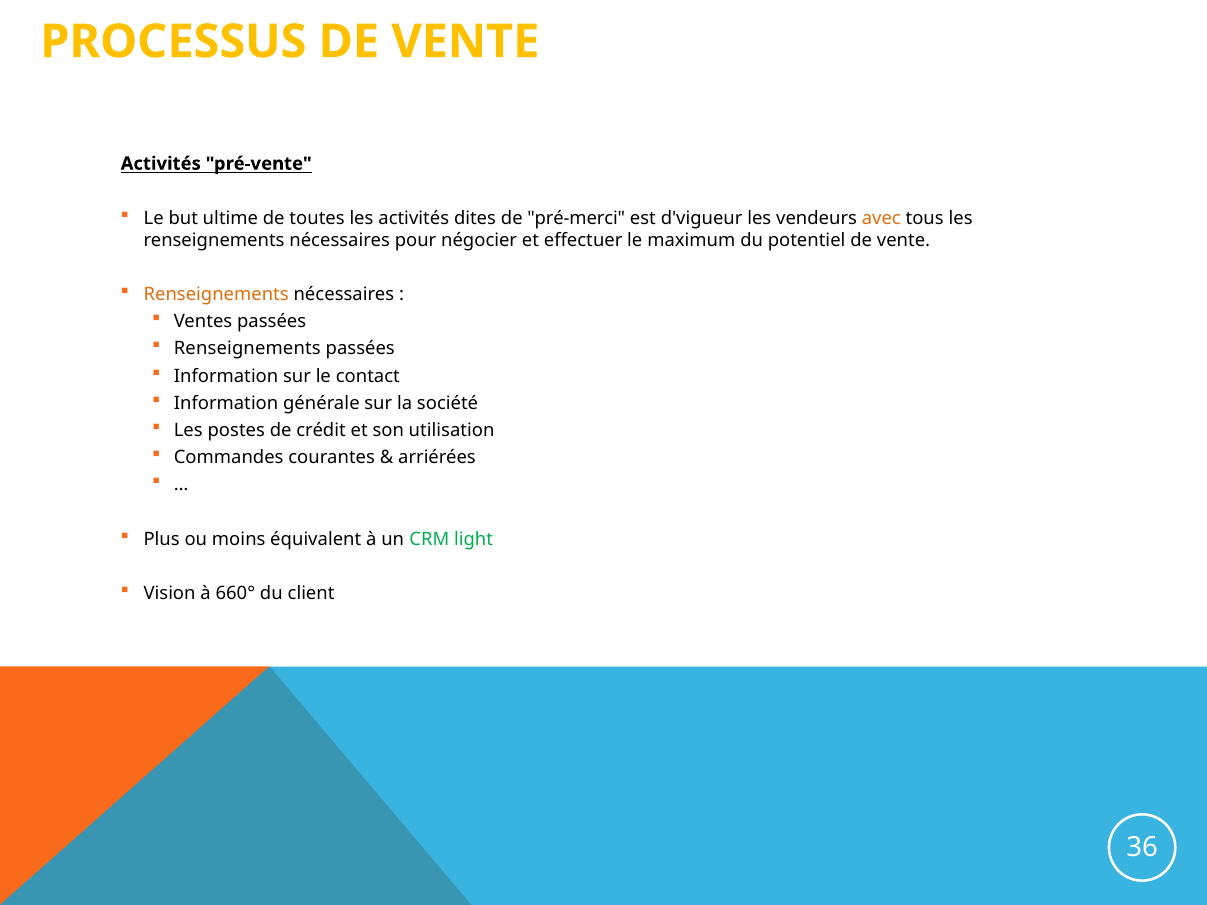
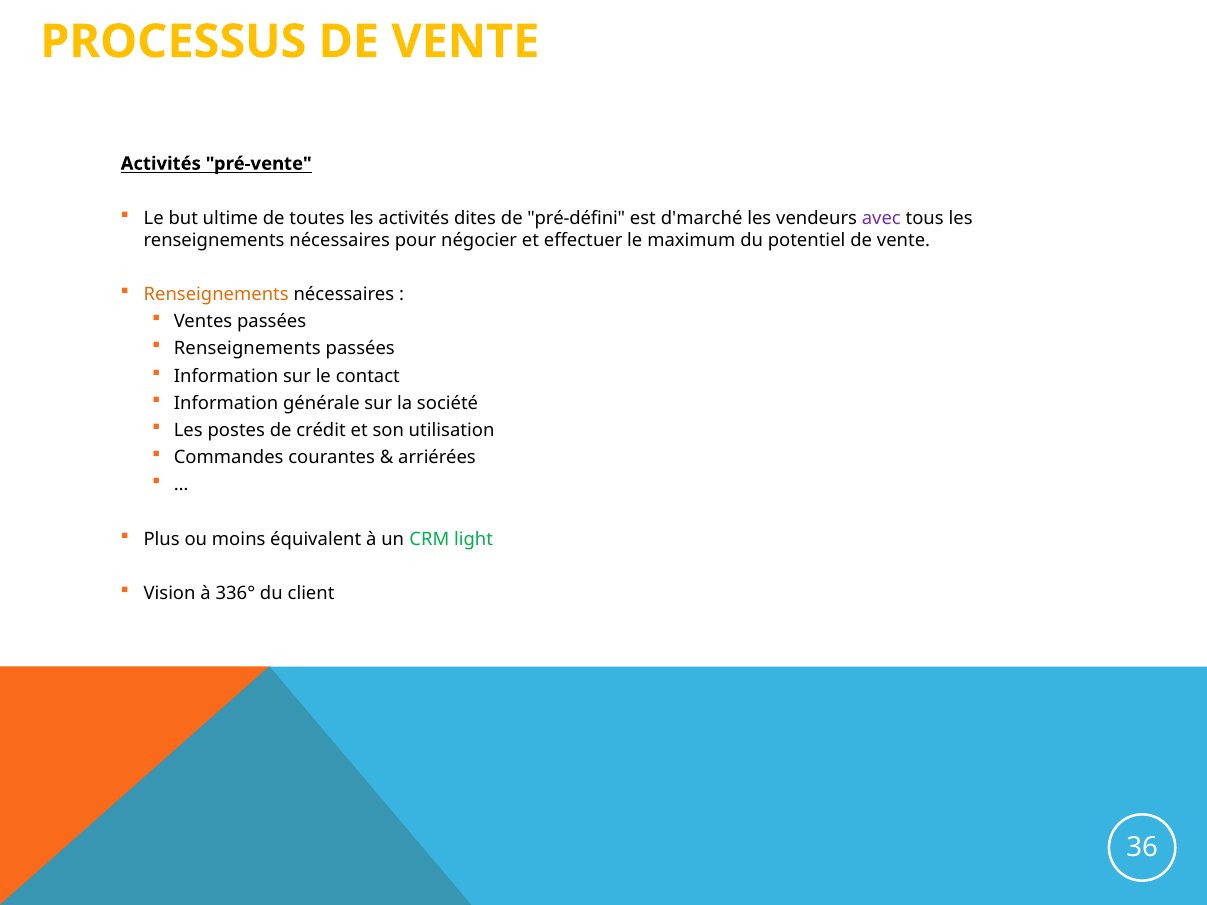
pré-merci: pré-merci -> pré-défini (576, 218)
d'vigueur: d'vigueur -> d'marché (702, 218)
avec colour: orange -> purple (881, 218)
660°: 660° -> 336° (235, 594)
